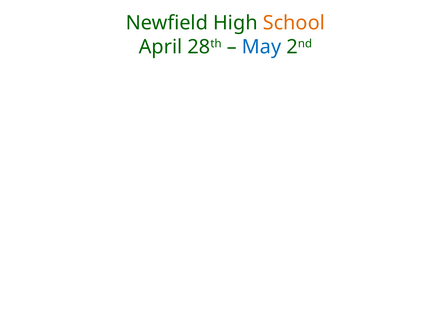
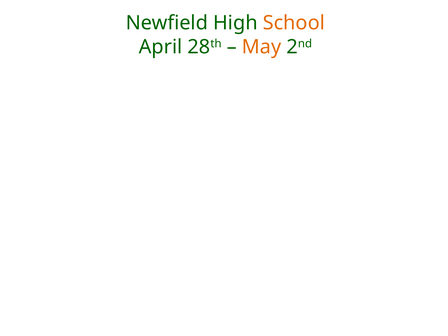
May colour: blue -> orange (262, 47)
